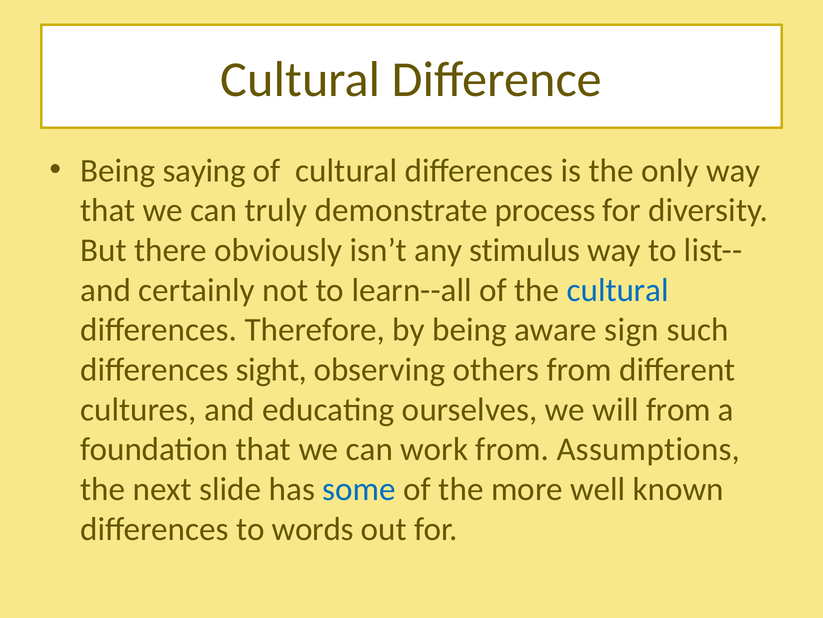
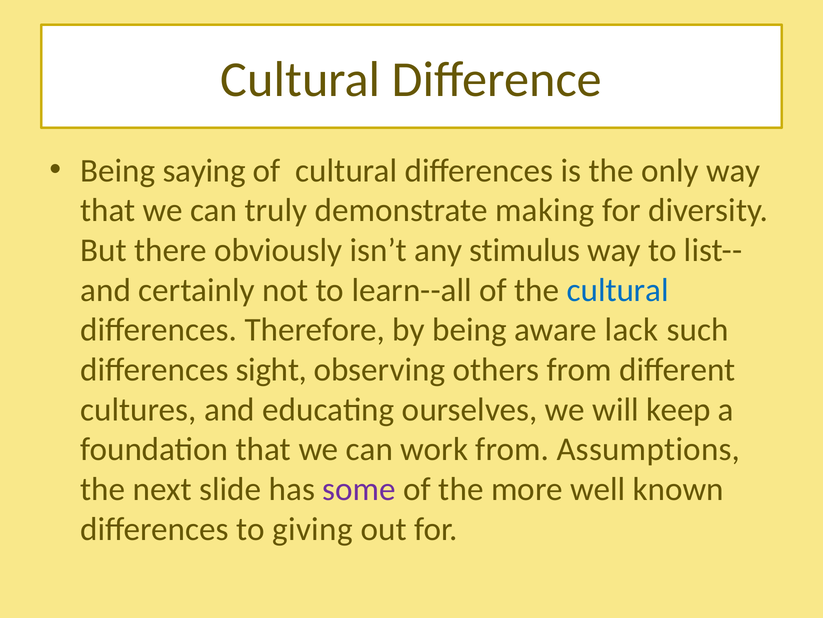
process: process -> making (545, 210)
sign: sign -> lack (632, 330)
will from: from -> keep (678, 409)
some colour: blue -> purple (359, 489)
words: words -> giving (312, 528)
